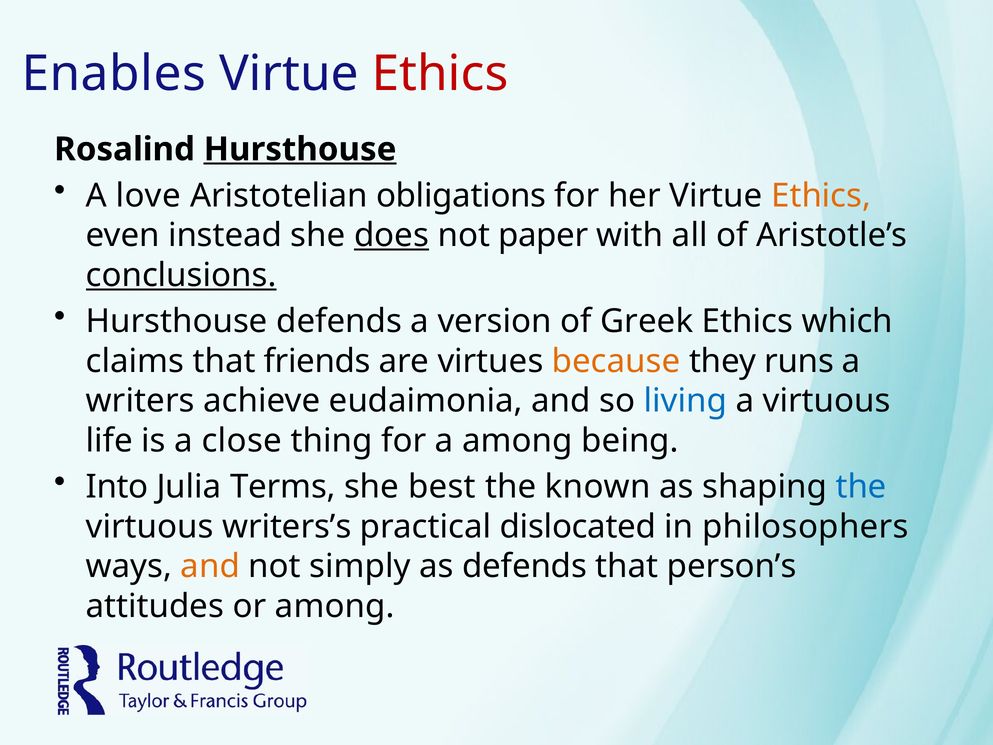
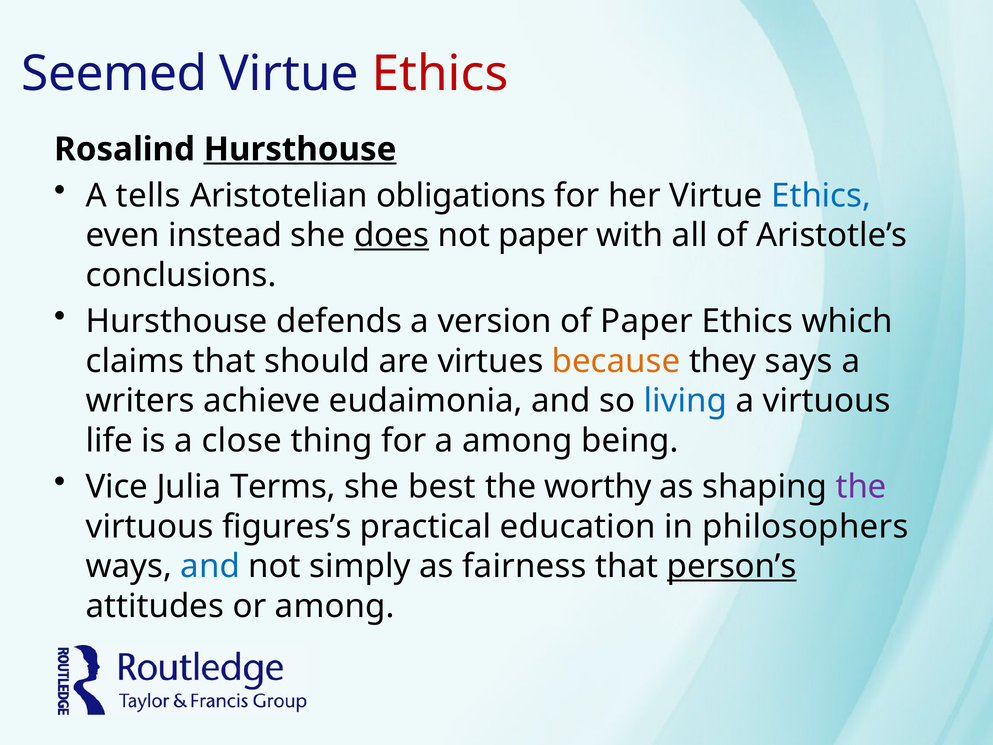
Enables: Enables -> Seemed (114, 74)
love: love -> tells (148, 196)
Ethics colour: orange -> blue (821, 196)
conclusions underline: present -> none (181, 275)
of Greek: Greek -> Paper (647, 321)
friends: friends -> should (317, 361)
runs: runs -> says (799, 361)
Into: Into -> Vice (117, 487)
known: known -> worthy (598, 487)
the colour: blue -> purple (861, 487)
writers’s: writers’s -> figures’s (287, 527)
dislocated: dislocated -> education (578, 527)
and colour: orange -> blue (210, 566)
as defends: defends -> fairness (524, 566)
person’s underline: none -> present (732, 566)
